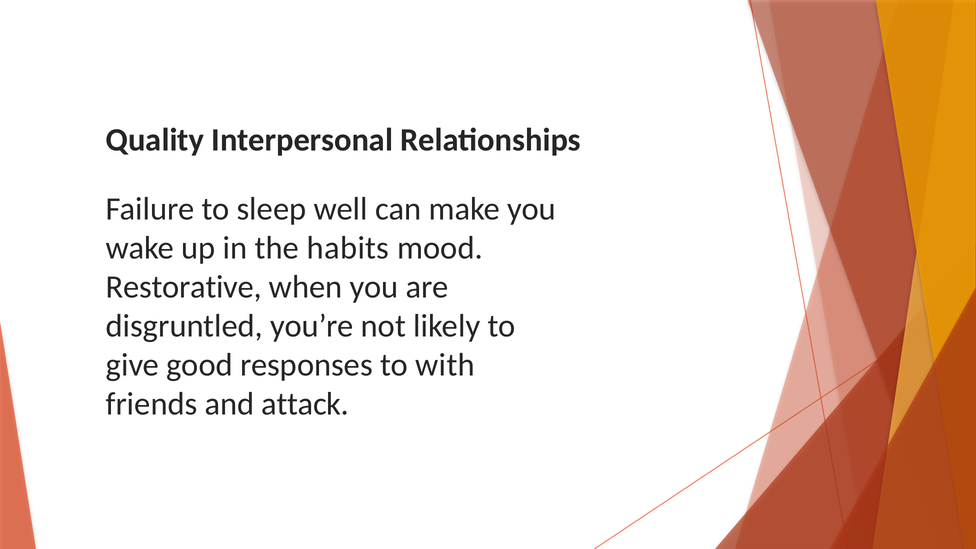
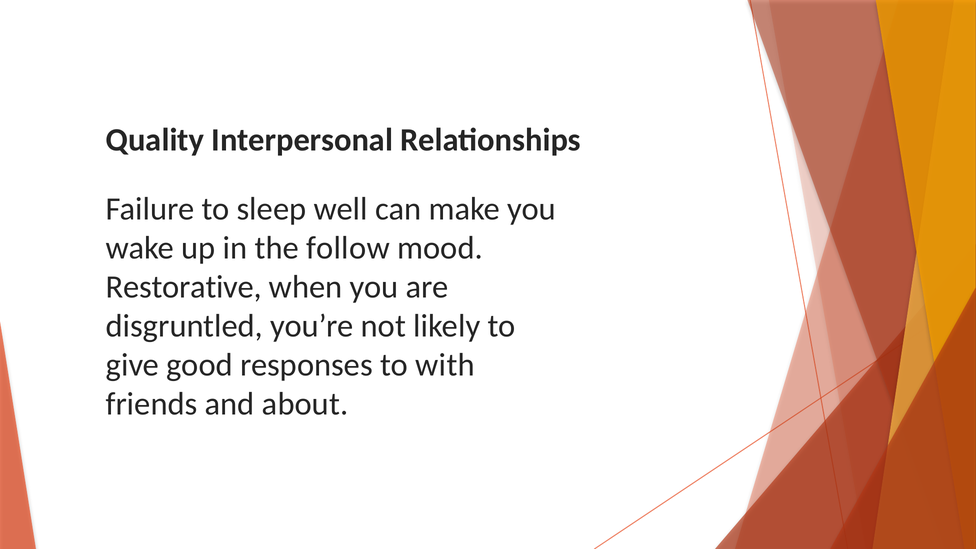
habits: habits -> follow (348, 248)
attack: attack -> about (305, 404)
